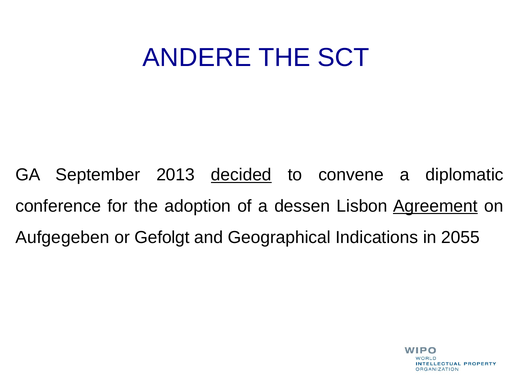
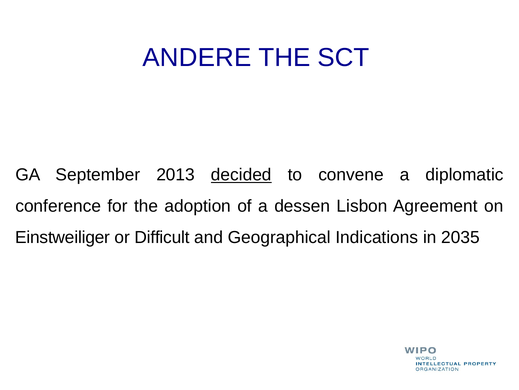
Agreement underline: present -> none (435, 206)
Aufgegeben: Aufgegeben -> Einstweiliger (63, 237)
Gefolgt: Gefolgt -> Difficult (162, 237)
2055: 2055 -> 2035 (461, 237)
